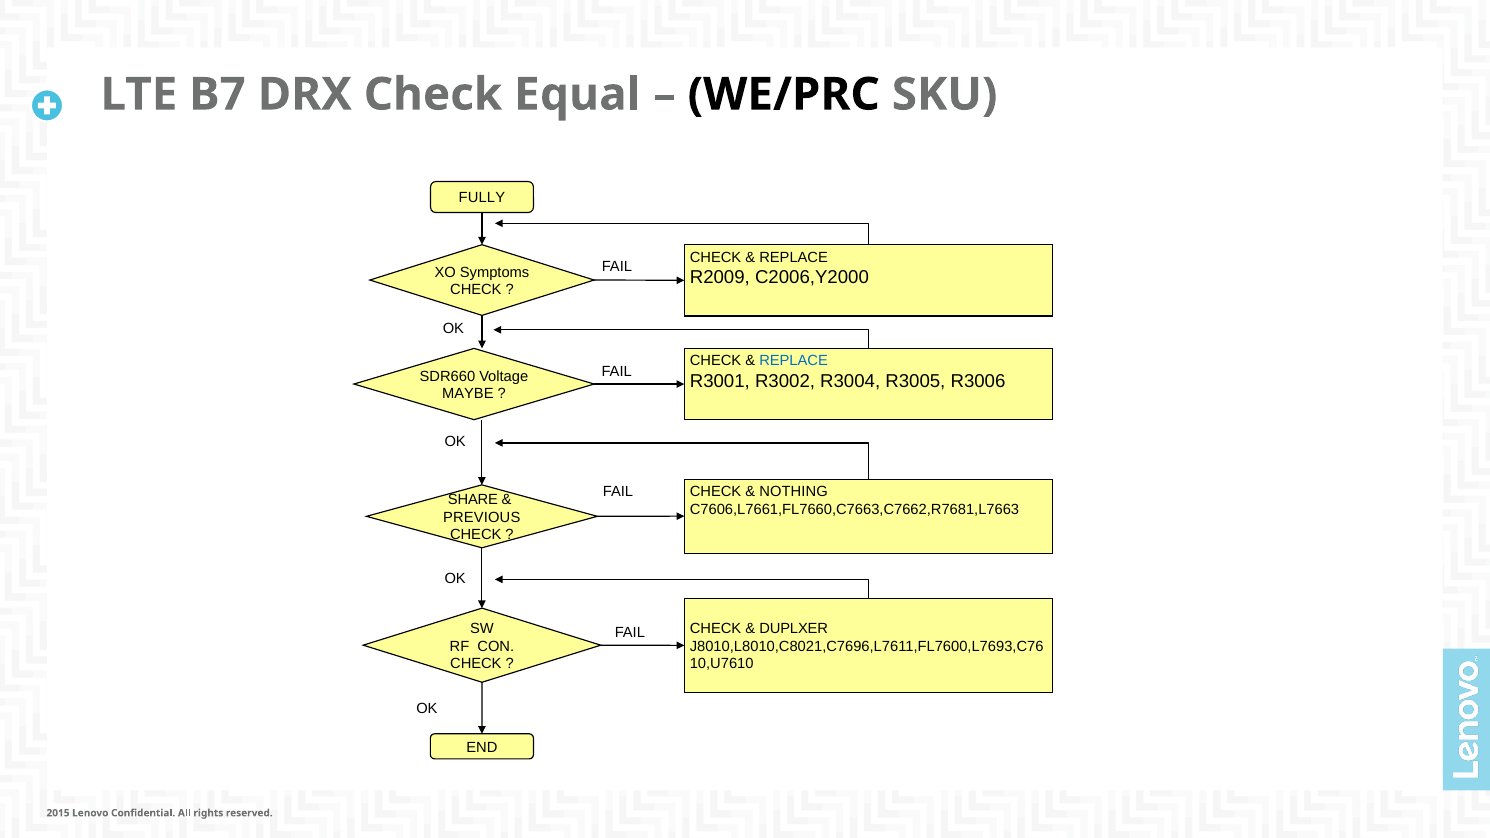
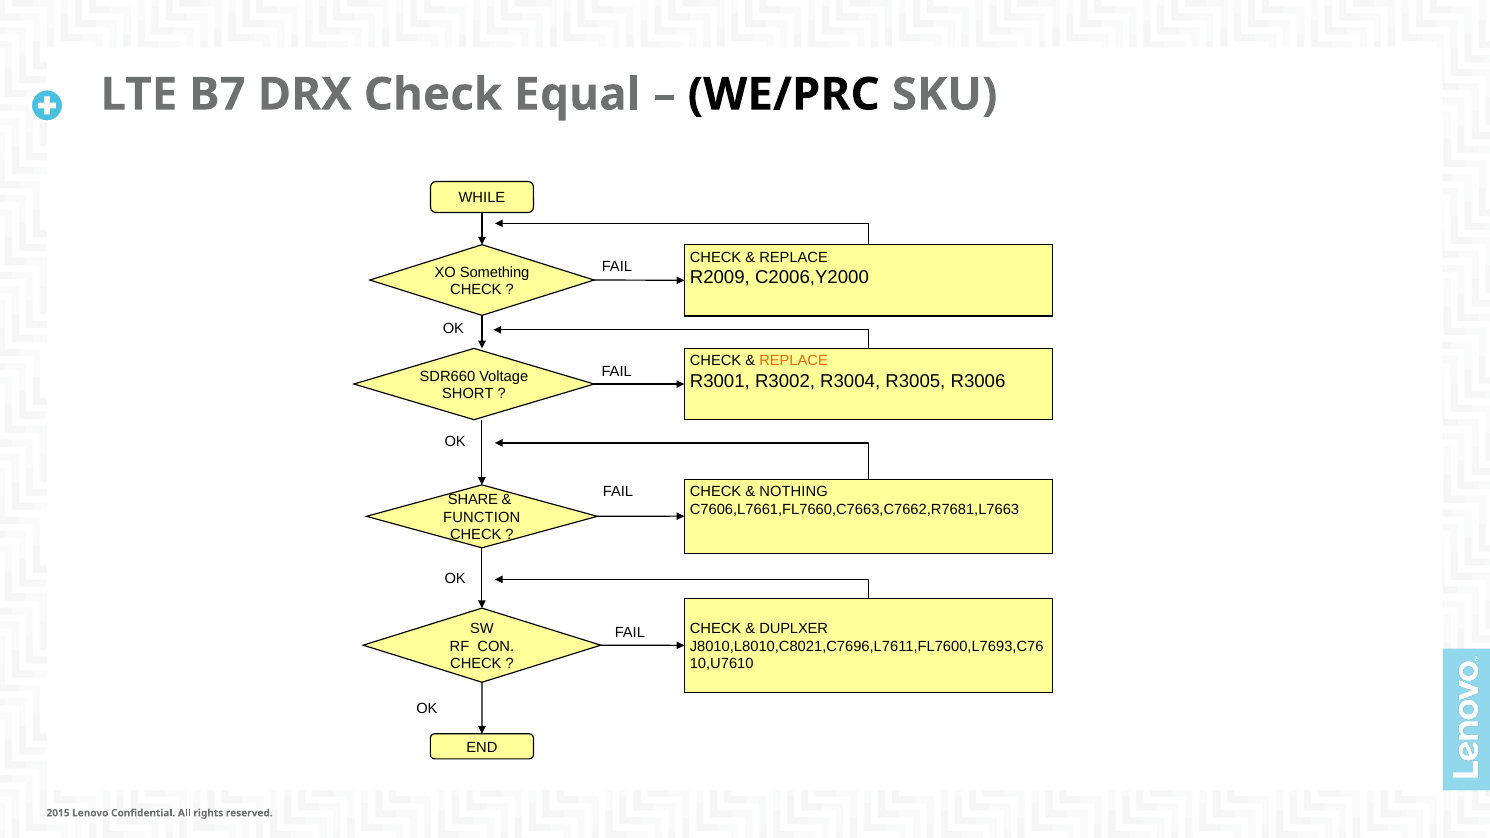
FULLY: FULLY -> WHILE (482, 198)
Symptoms: Symptoms -> Something (495, 272)
REPLACE colour: blue -> orange (794, 361)
MAYBE: MAYBE -> SHORT (468, 394)
PREVIOUS: PREVIOUS -> FUNCTION (482, 517)
